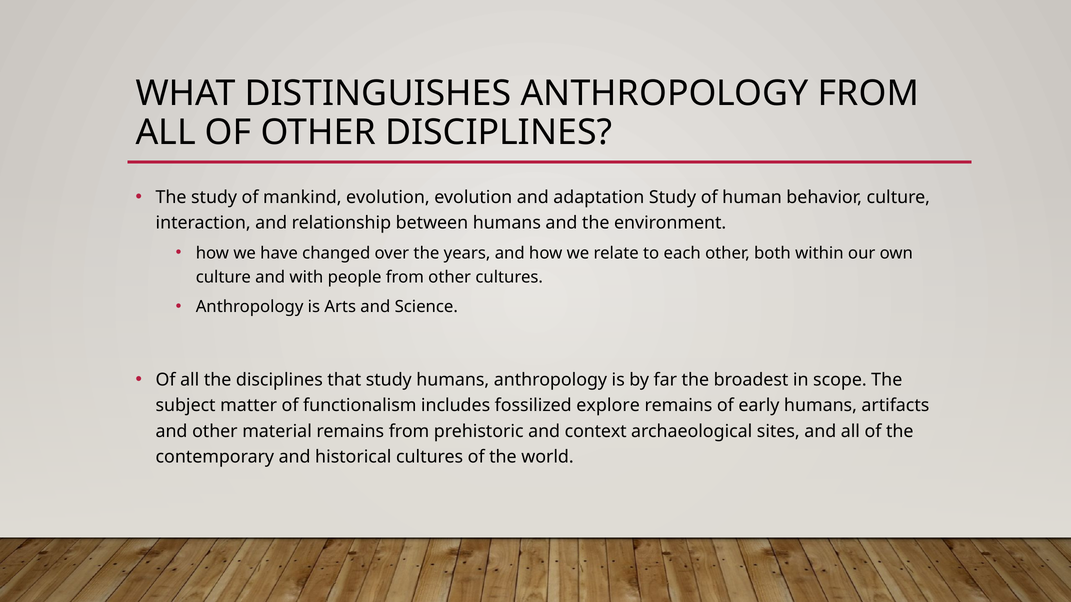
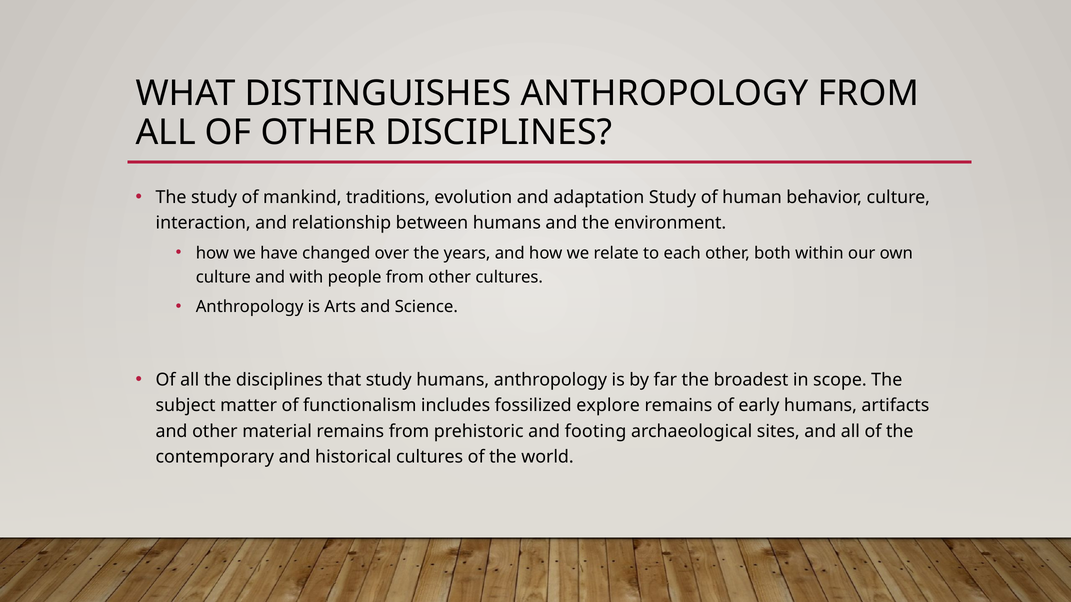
mankind evolution: evolution -> traditions (388, 197)
context: context -> footing (596, 431)
